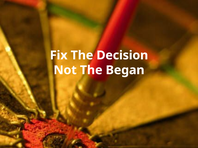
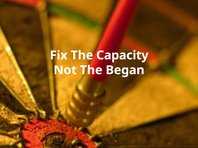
Decision: Decision -> Capacity (122, 55)
